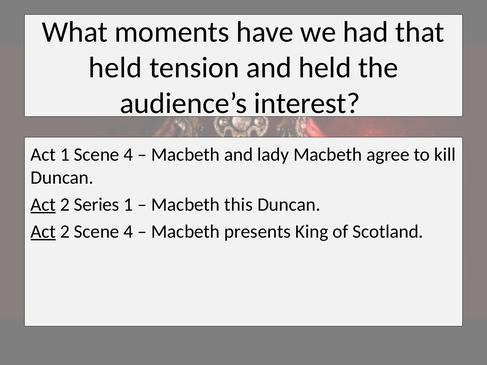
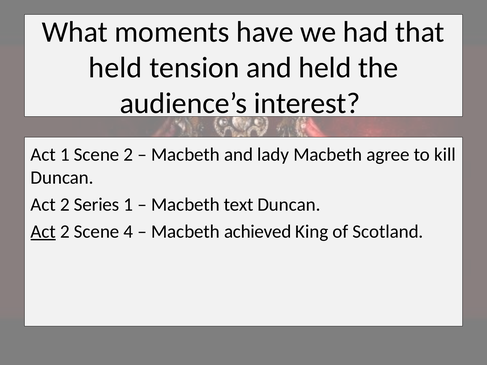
1 Scene 4: 4 -> 2 (128, 155)
Act underline: present -> none (43, 205)
this: this -> text (239, 205)
presents: presents -> achieved (258, 232)
